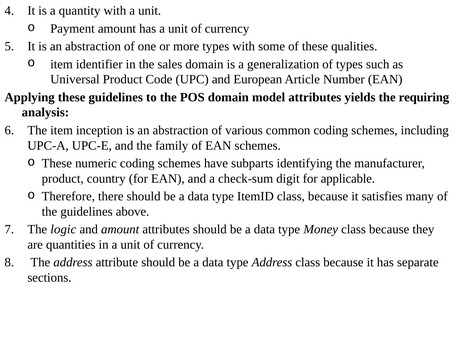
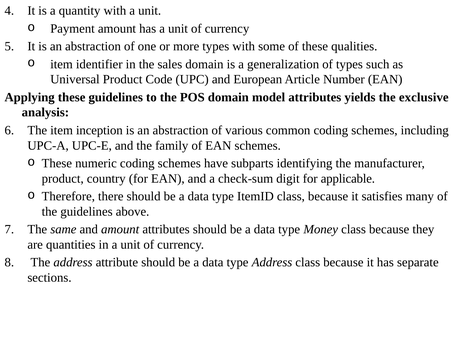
requiring: requiring -> exclusive (424, 97)
logic: logic -> same (63, 229)
